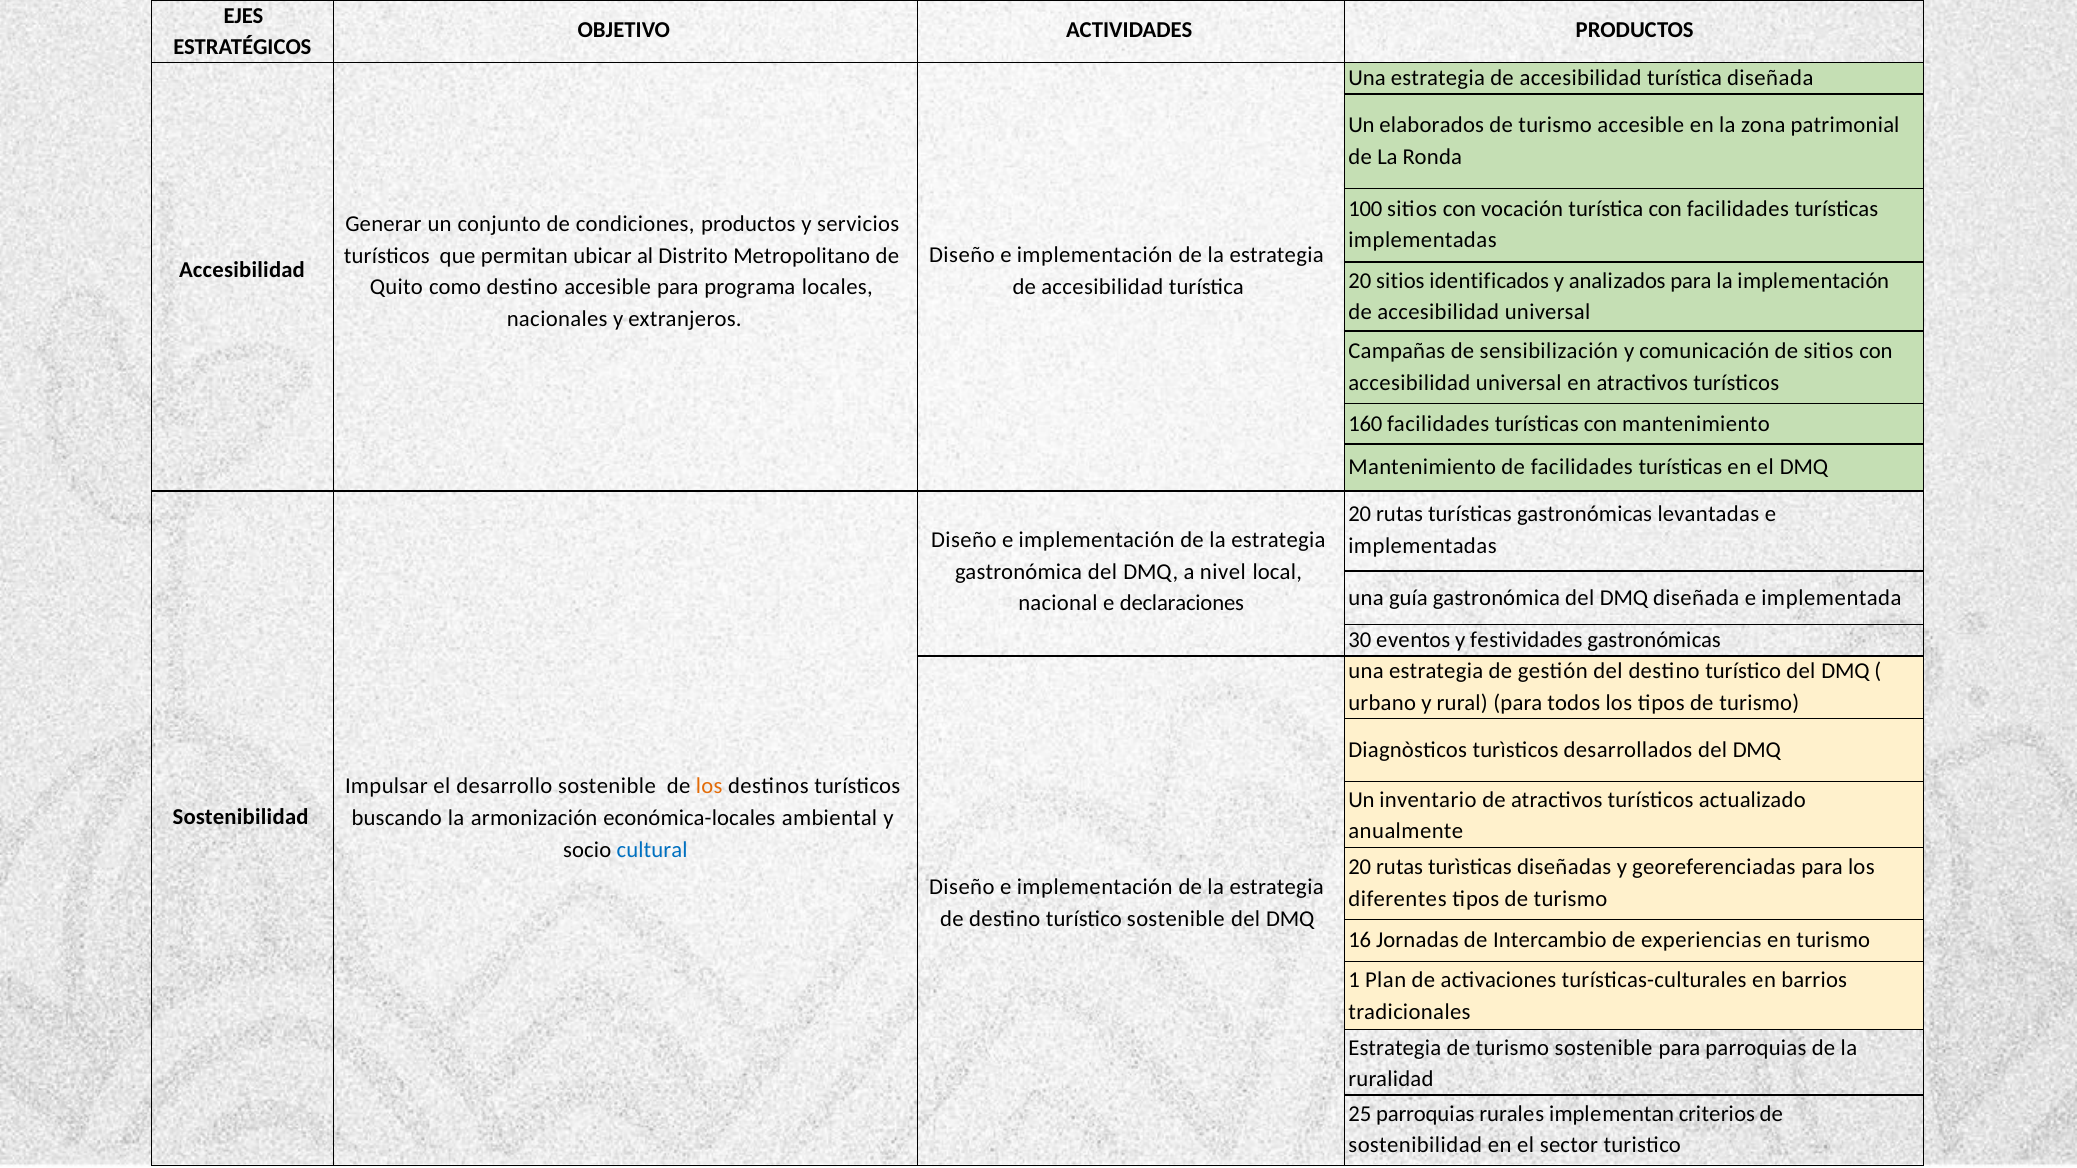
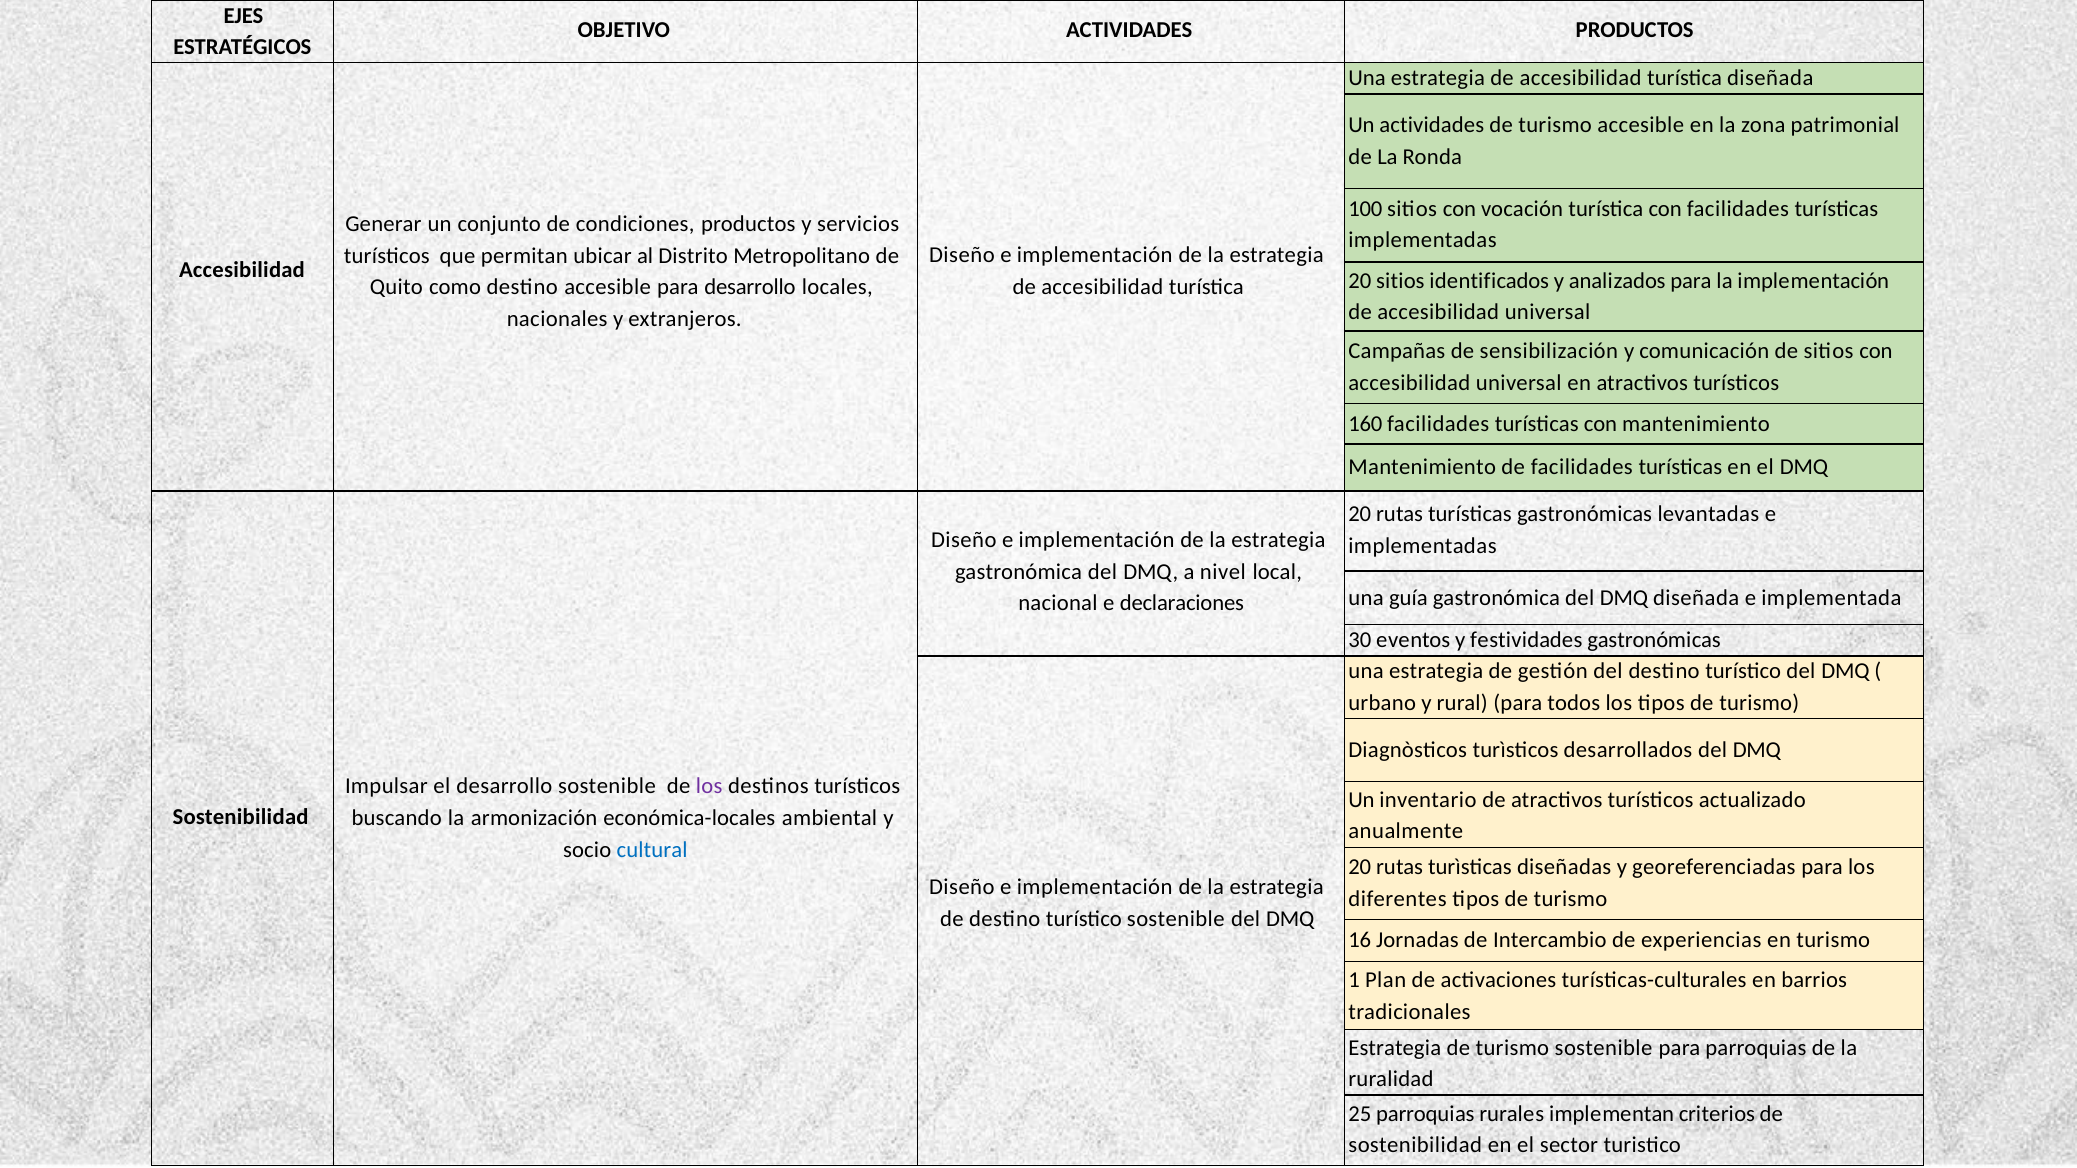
Un elaborados: elaborados -> actividades (1432, 125)
para programa: programa -> desarrollo (750, 287)
los colour: orange -> purple (709, 787)
